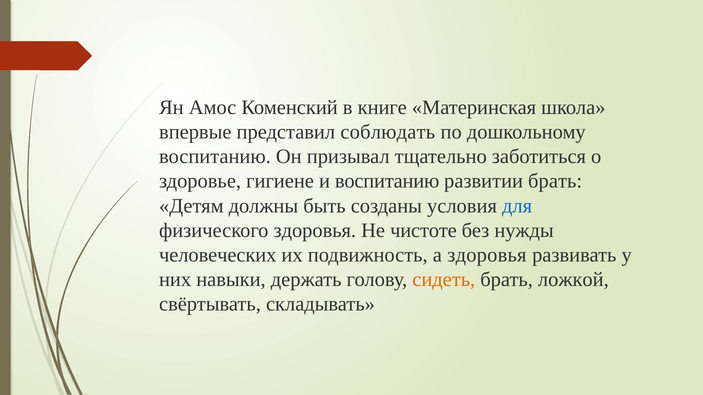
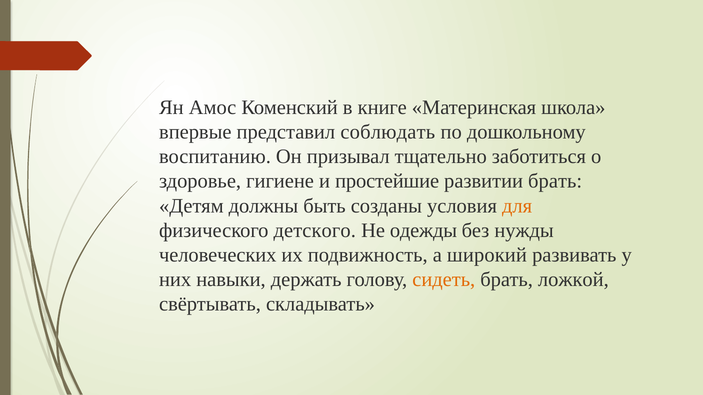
и воспитанию: воспитанию -> простейшие (387, 181)
для colour: blue -> orange (517, 206)
физического здоровья: здоровья -> детского (315, 231)
чистоте: чистоте -> одежды (423, 231)
а здоровья: здоровья -> широкий (487, 255)
